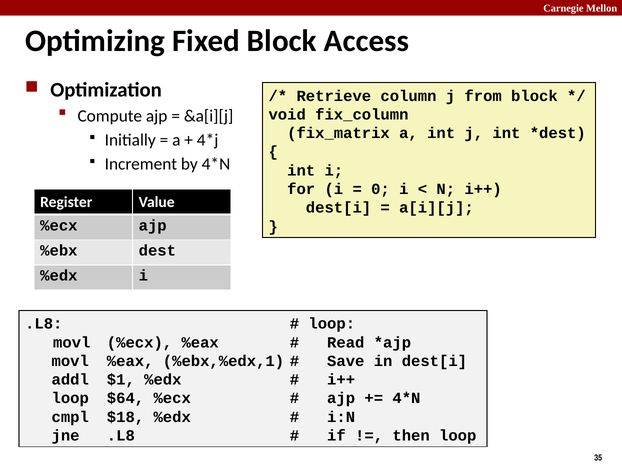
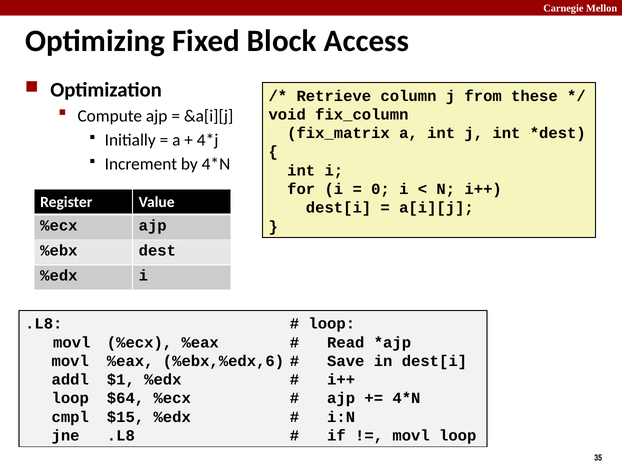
from block: block -> these (534, 96)
%ebx,%edx,1: %ebx,%edx,1 -> %ebx,%edx,6 (223, 361)
$18: $18 -> $15 (126, 417)
then: then -> movl (411, 436)
